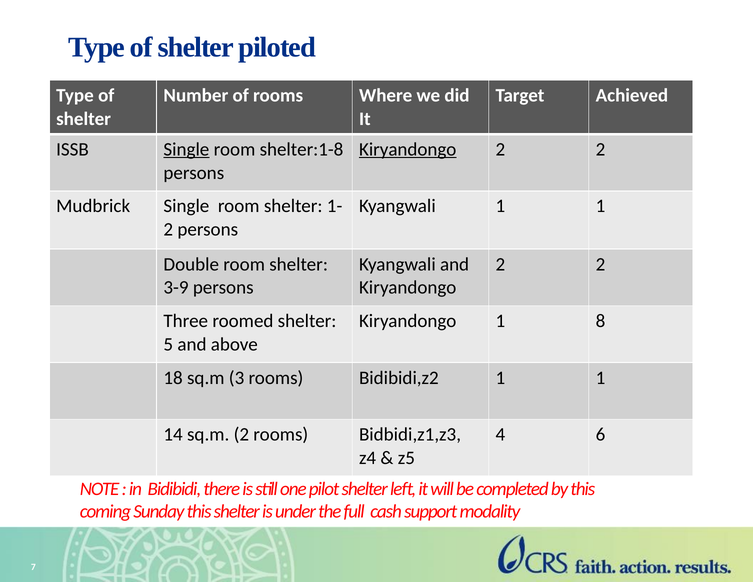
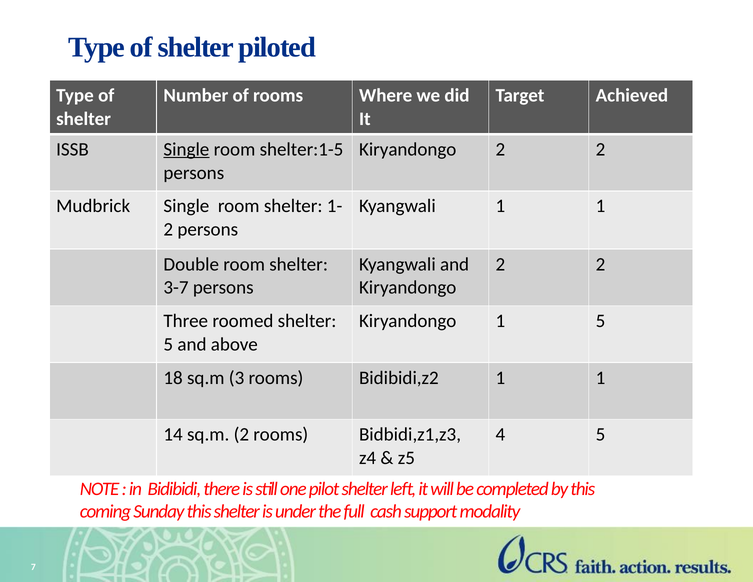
shelter:1-8: shelter:1-8 -> shelter:1-5 (302, 149)
Kiryandongo underline: present -> none (408, 149)
3-9: 3-9 -> 3-7 (176, 288)
1 8: 8 -> 5 (600, 321)
4 6: 6 -> 5 (600, 434)
